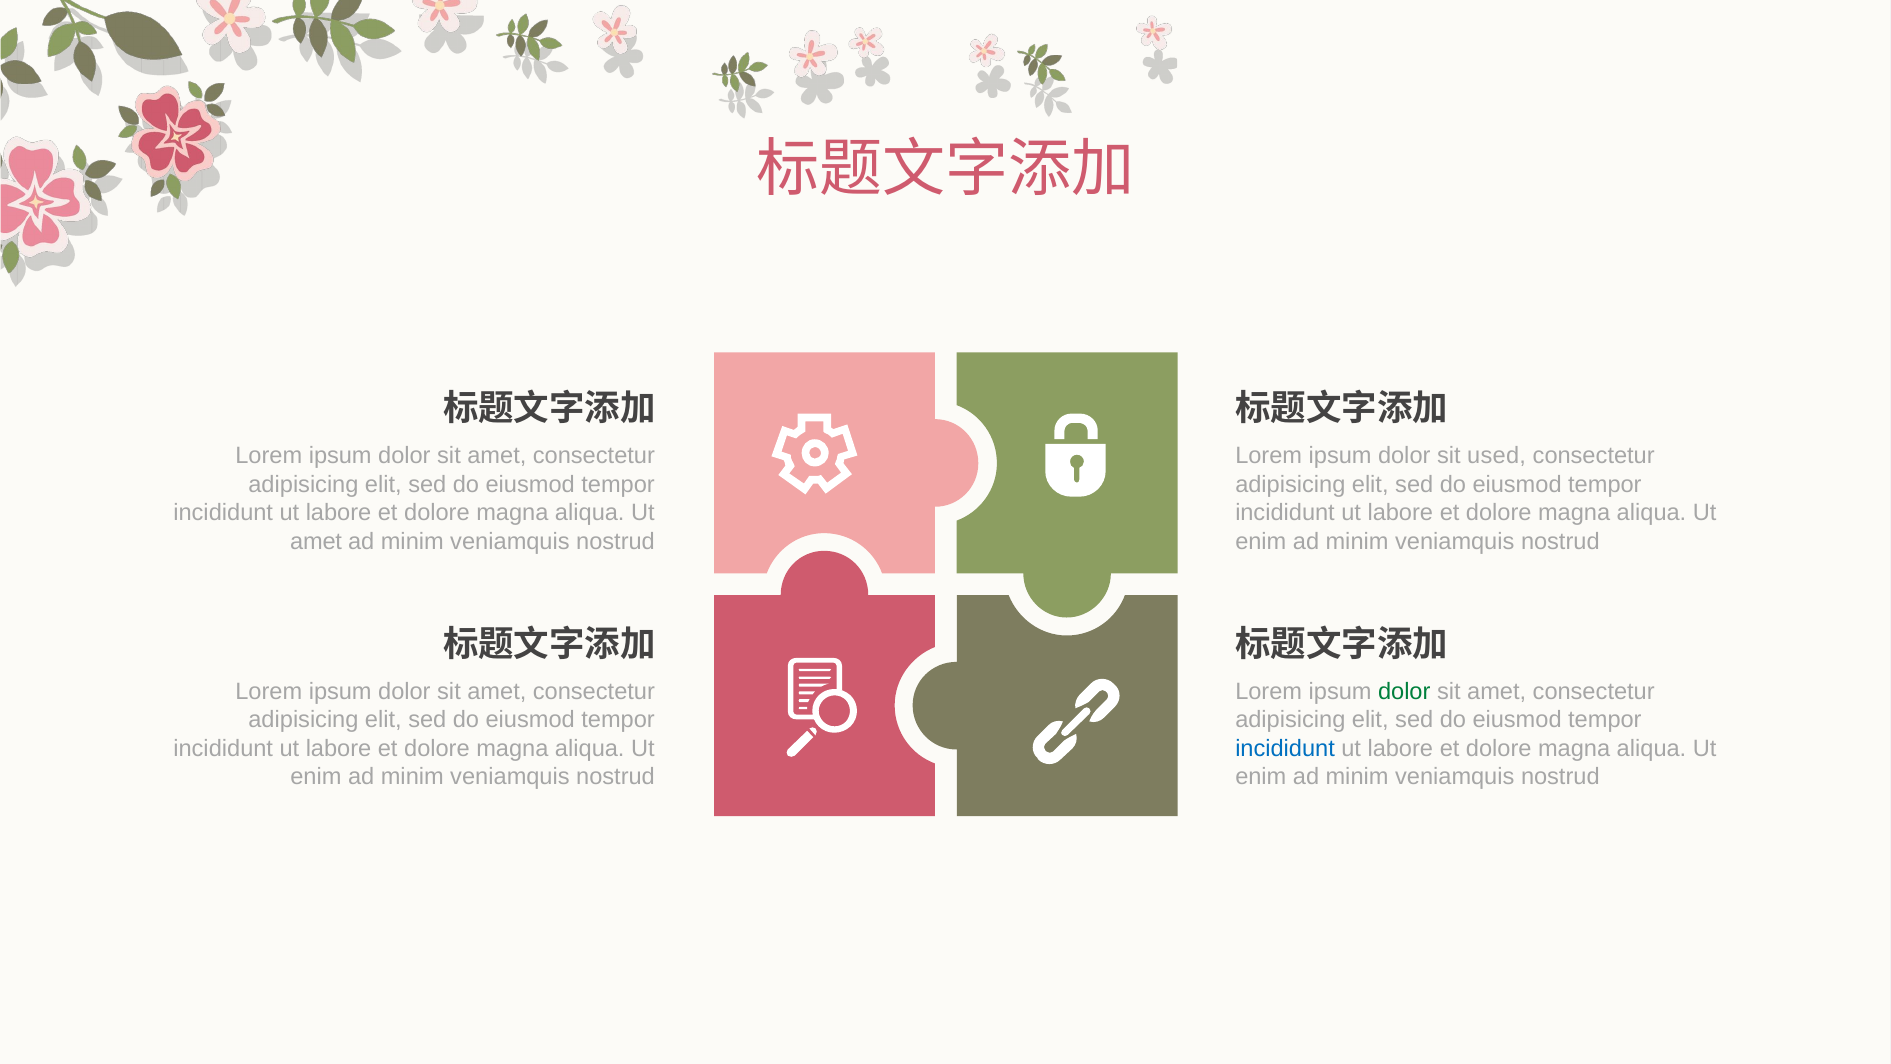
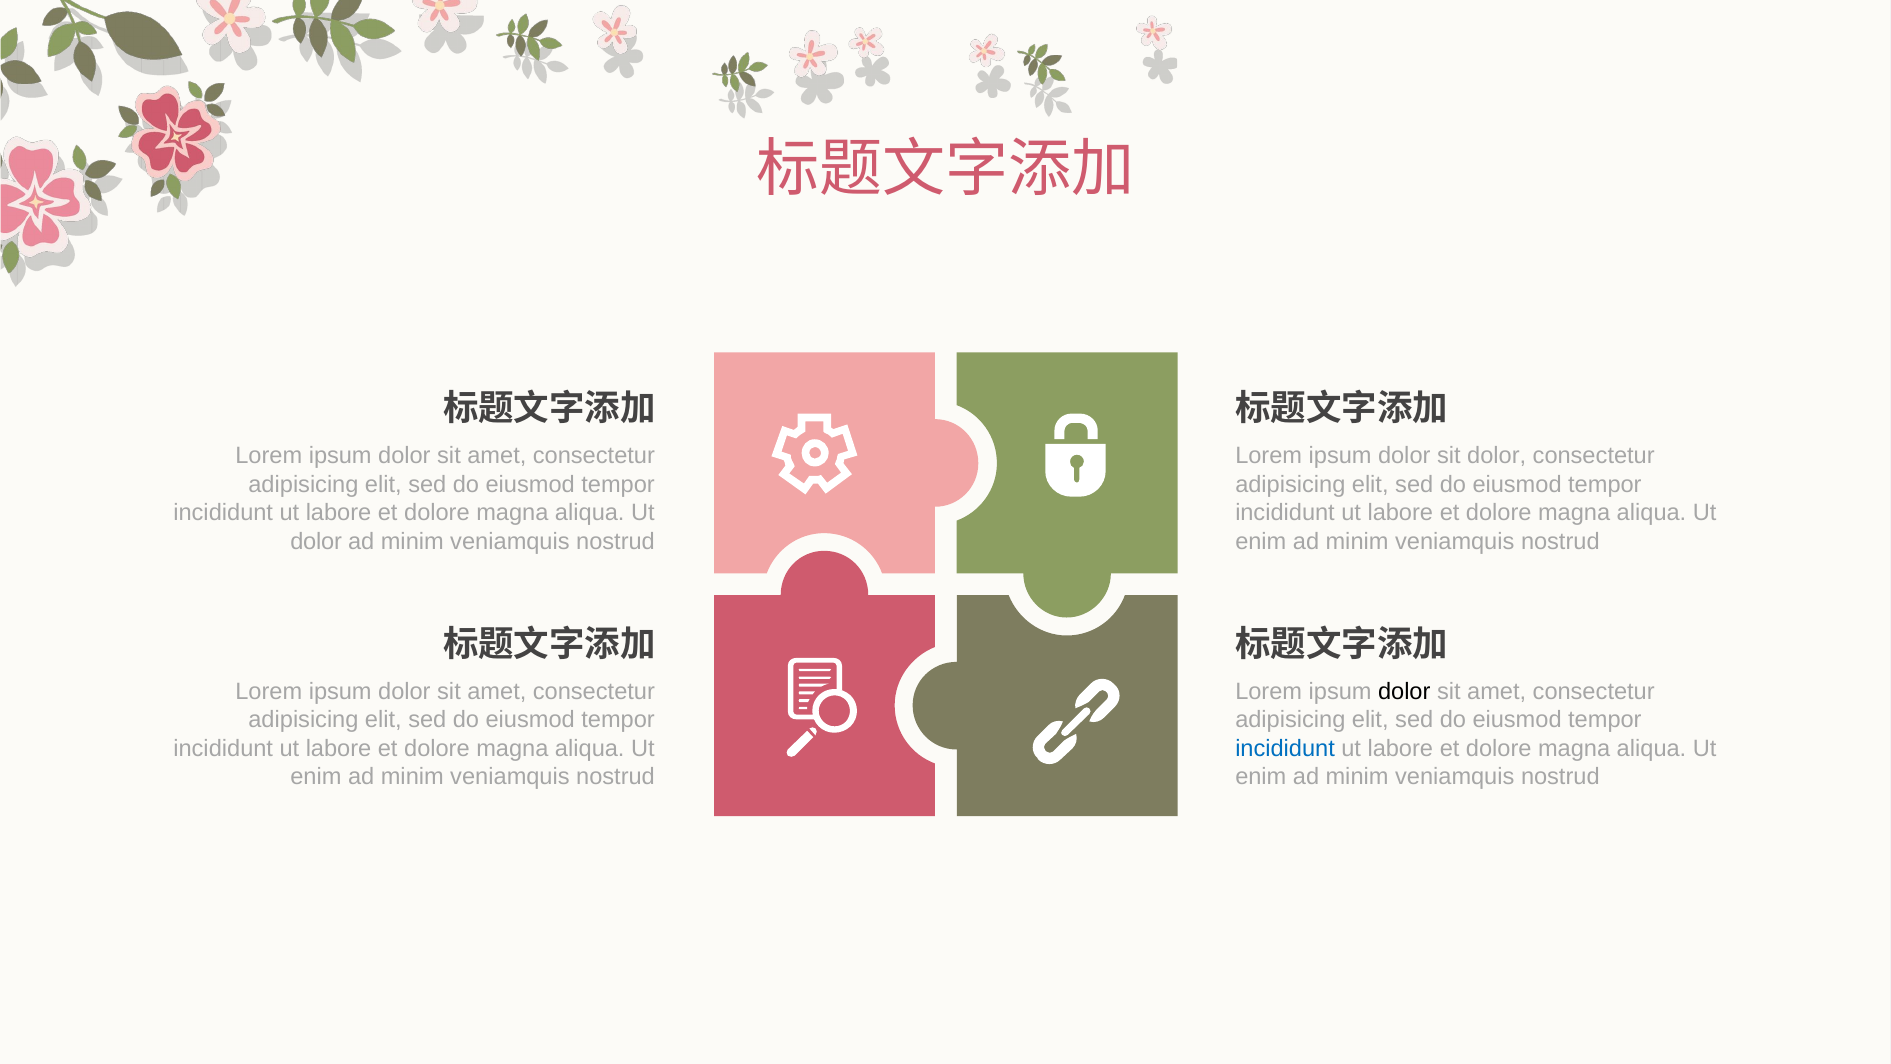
sit used: used -> dolor (1497, 456)
amet: amet -> dolor (316, 541)
dolor colour: green -> black (1404, 691)
